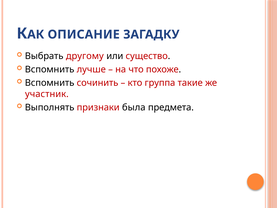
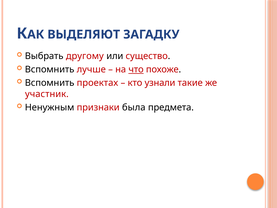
ОПИСАНИЕ: ОПИСАНИЕ -> ВЫДЕЛЯЮТ (84, 34)
что underline: none -> present (136, 69)
сочинить: сочинить -> проектах (97, 83)
группа: группа -> узнали (160, 83)
Выполнять: Выполнять -> Ненужным (50, 107)
